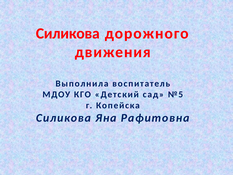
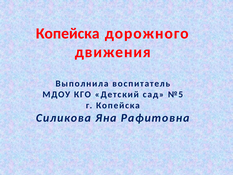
Силикова: Силикова -> Копейска (68, 33)
